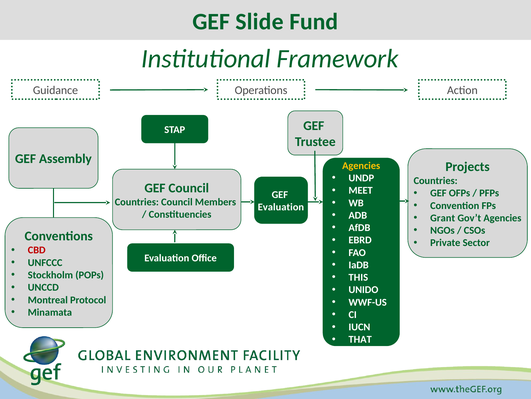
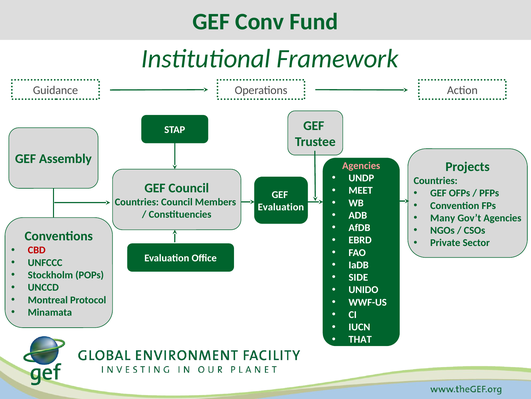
Slide: Slide -> Conv (260, 22)
Agencies colour: yellow -> pink (361, 165)
Grant: Grant -> Many (443, 218)
THIS: THIS -> SIDE (358, 277)
